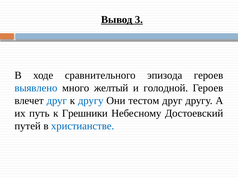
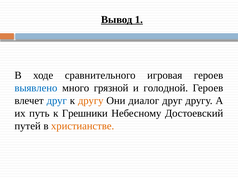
3: 3 -> 1 (139, 20)
эпизода: эпизода -> игровая (165, 75)
желтый: желтый -> грязной (111, 88)
другу colour: blue -> orange (91, 101)
тестом: тестом -> диалог (144, 101)
христианстве colour: blue -> orange (83, 126)
